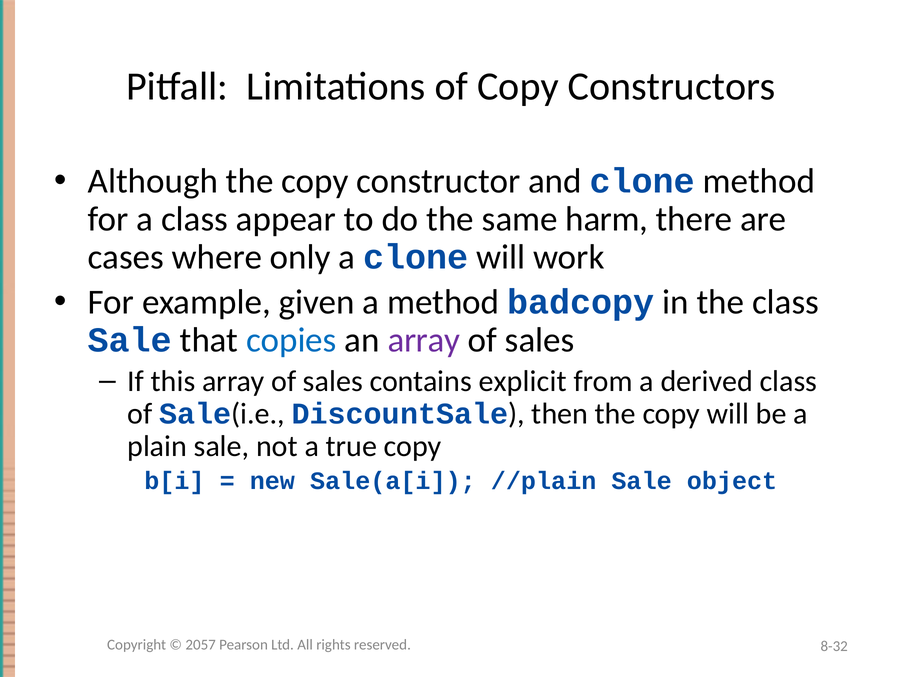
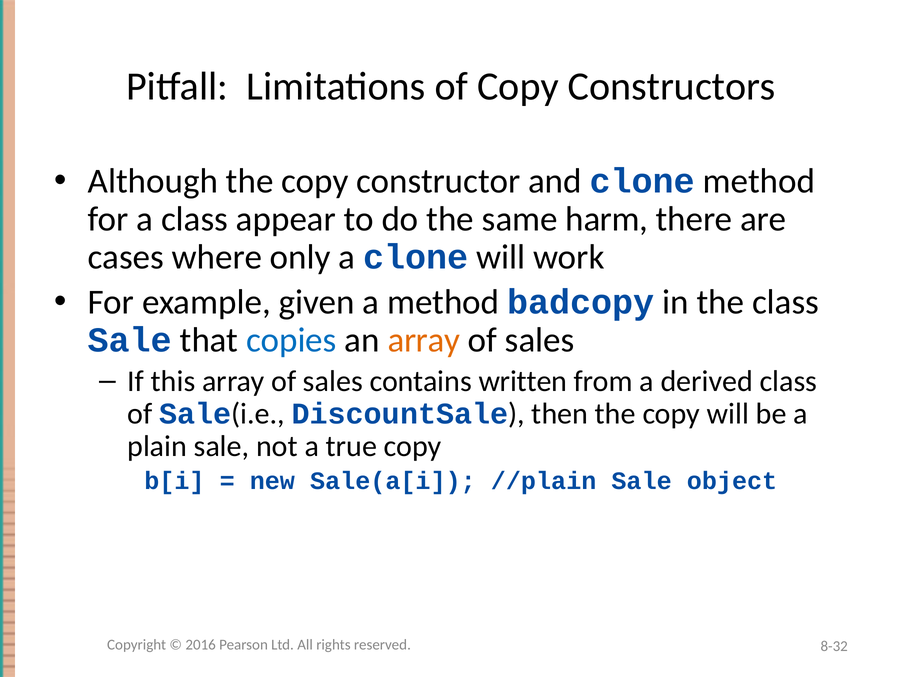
array colour: purple -> orange (424, 340)
explicit: explicit -> written (523, 381)
2057: 2057 -> 2016 (201, 644)
